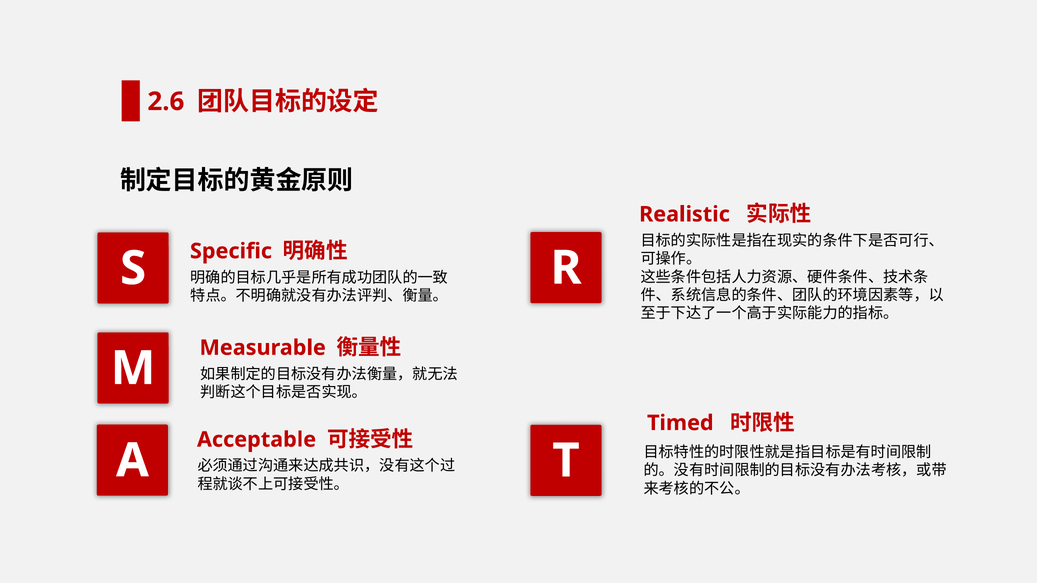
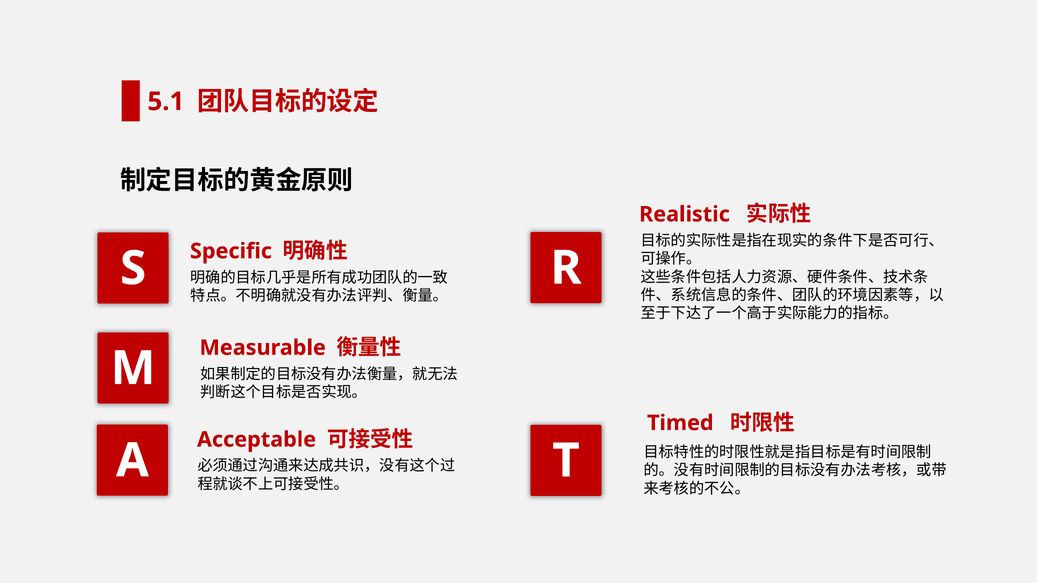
2.6: 2.6 -> 5.1 (166, 102)
